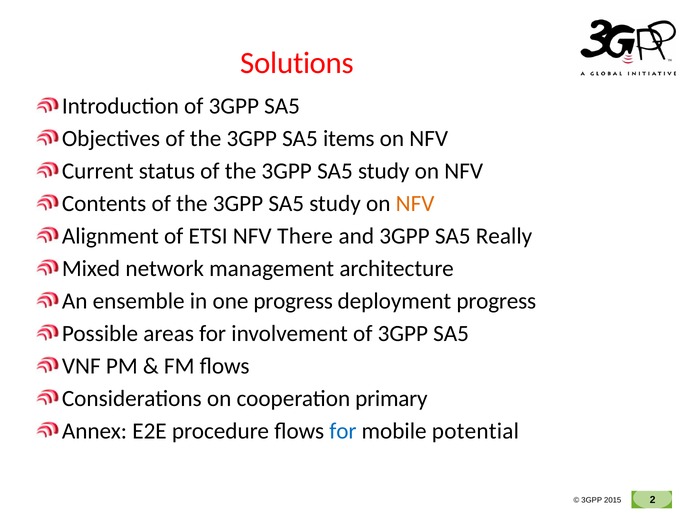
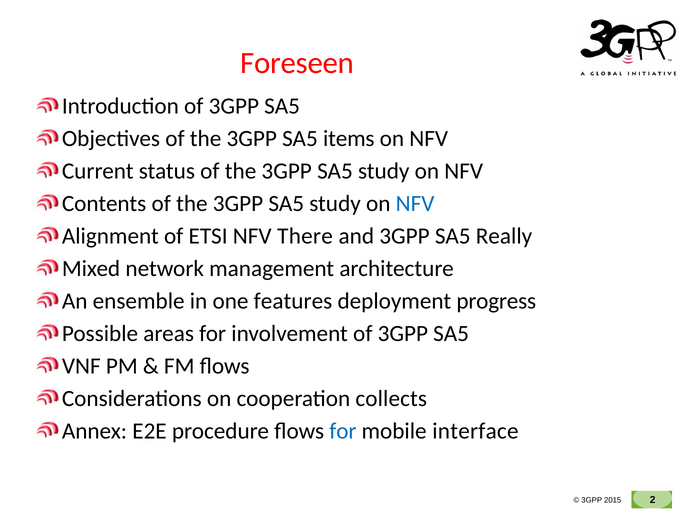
Solutions: Solutions -> Foreseen (297, 63)
NFV colour: orange -> blue (415, 204)
one progress: progress -> features (293, 301)
primary: primary -> collects (391, 399)
potential: potential -> interface (475, 431)
